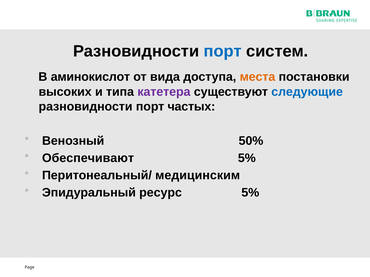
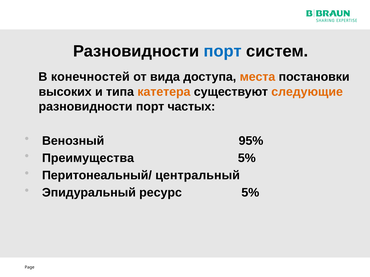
аминокислот: аминокислот -> конечностей (90, 77)
катетера colour: purple -> orange (164, 92)
следующие colour: blue -> orange (307, 92)
50%: 50% -> 95% (251, 141)
Обеспечивают: Обеспечивают -> Преимущества (88, 158)
медицинским: медицинским -> центральный (198, 176)
